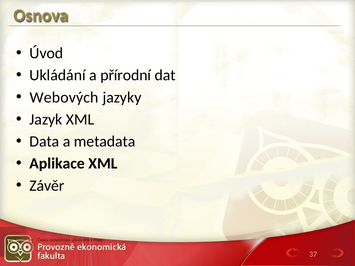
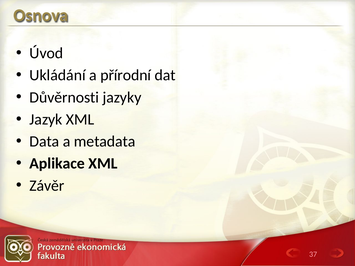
Webových: Webových -> Důvěrnosti (64, 97)
